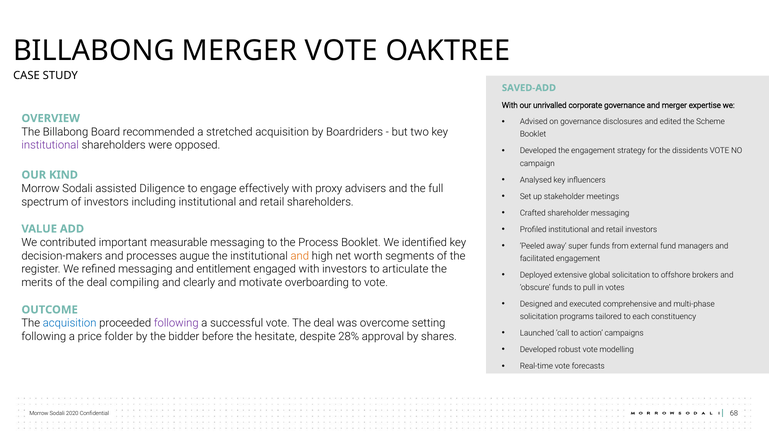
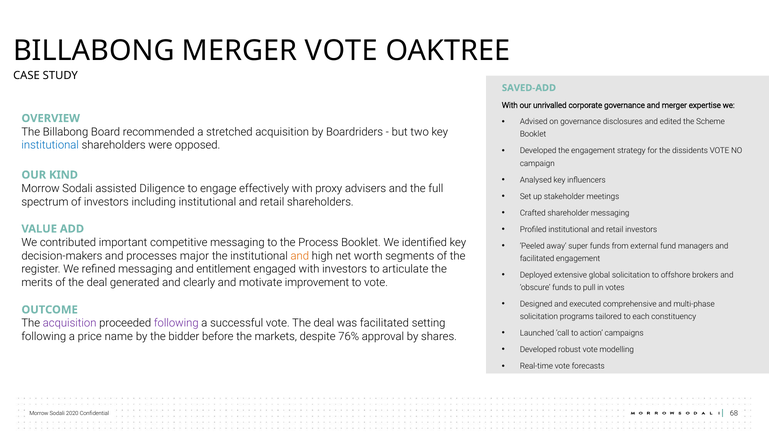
institutional colour: purple -> blue (50, 145)
measurable: measurable -> competitive (179, 242)
augue: augue -> major (194, 256)
compiling: compiling -> generated (135, 282)
overboarding: overboarding -> improvement (317, 282)
acquisition colour: blue -> purple (70, 323)
was overcome: overcome -> facilitated (384, 323)
folder: folder -> name (119, 336)
hesitate: hesitate -> markets (276, 336)
28%: 28% -> 76% (349, 336)
